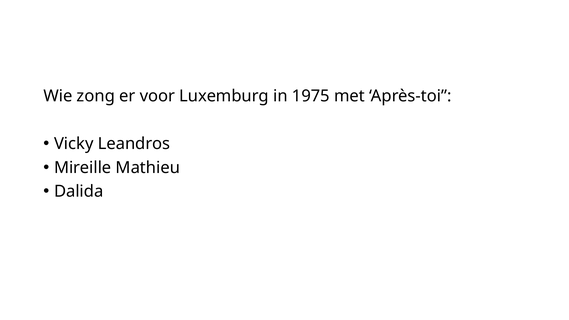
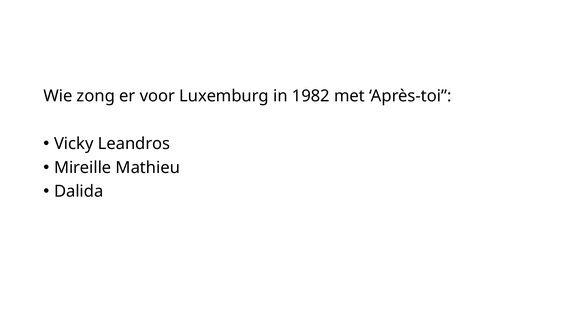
1975: 1975 -> 1982 (311, 96)
